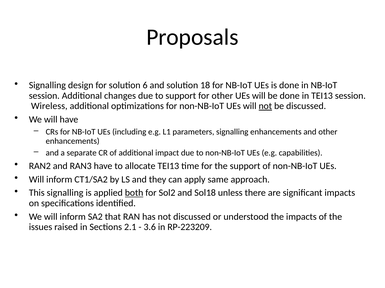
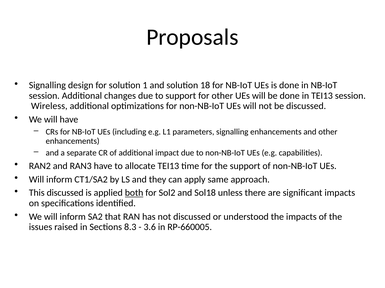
6: 6 -> 1 (145, 86)
not underline: present -> none (265, 106)
This signalling: signalling -> discussed (65, 193)
2.1: 2.1 -> 8.3 (130, 228)
RP-223209: RP-223209 -> RP-660005 (190, 228)
